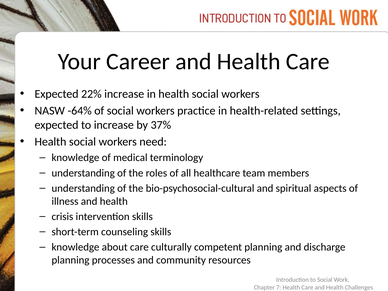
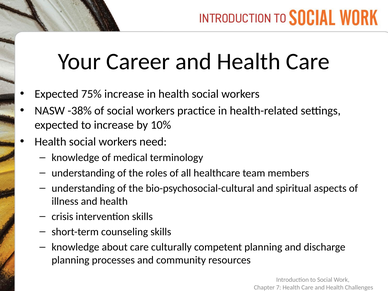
22%: 22% -> 75% (91, 94)
-64%: -64% -> -38% (80, 111)
37%: 37% -> 10% (161, 125)
